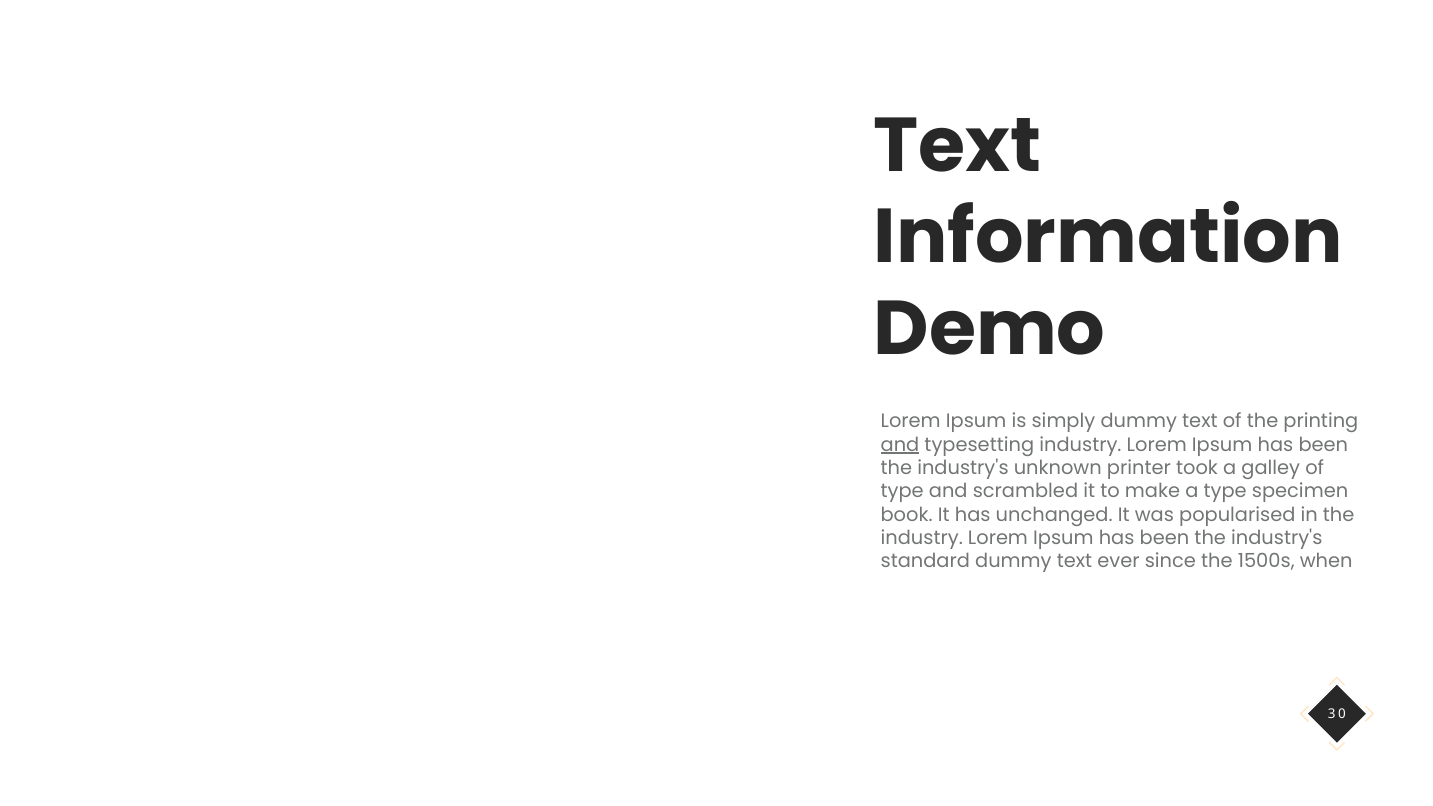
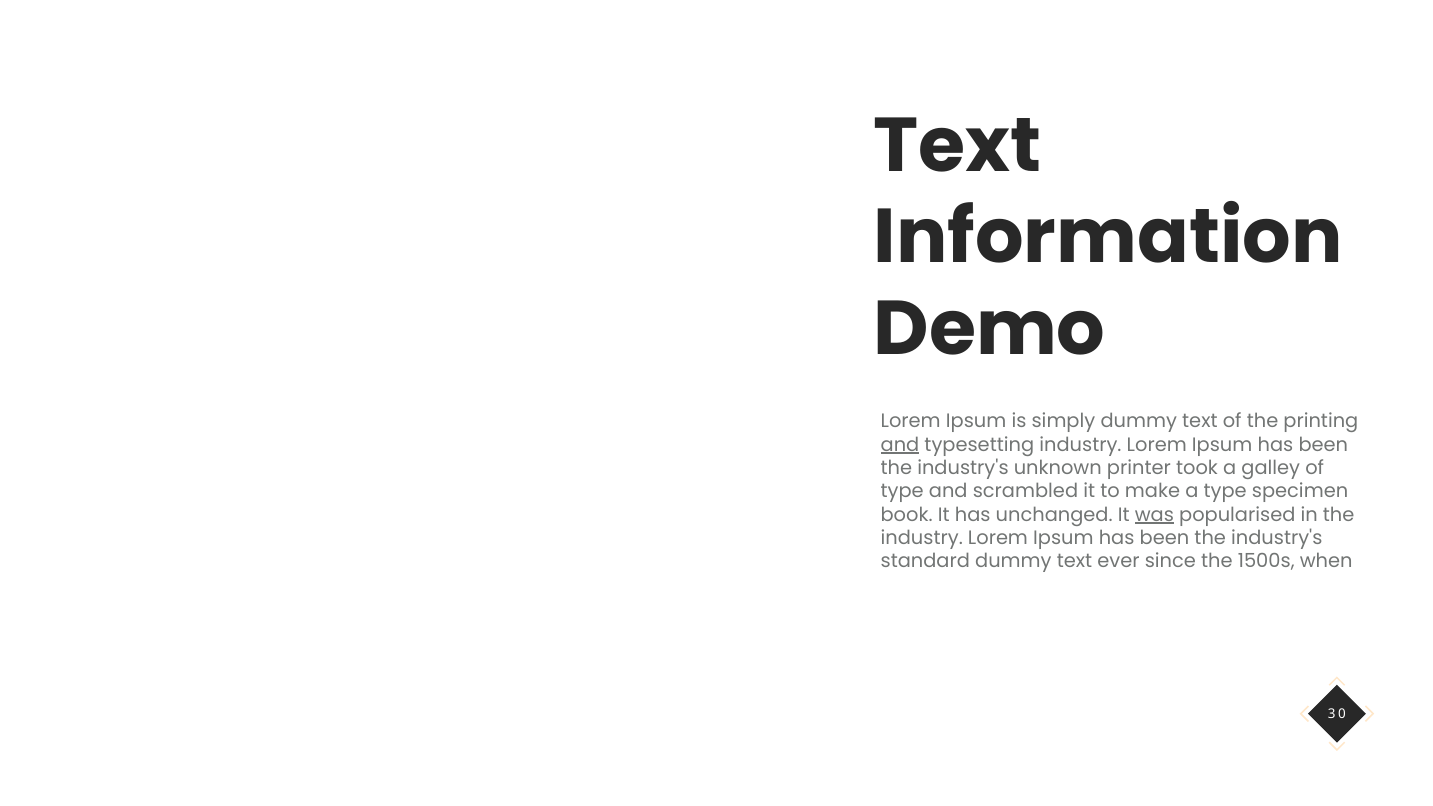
was underline: none -> present (1154, 515)
